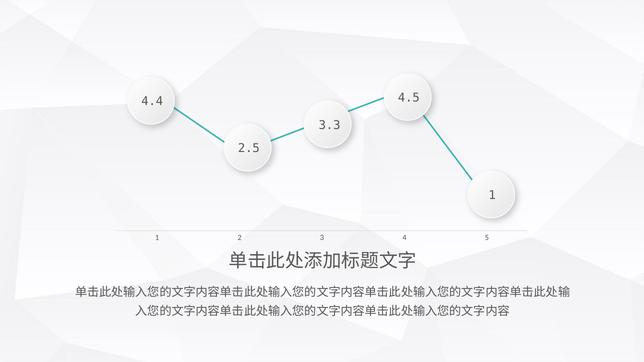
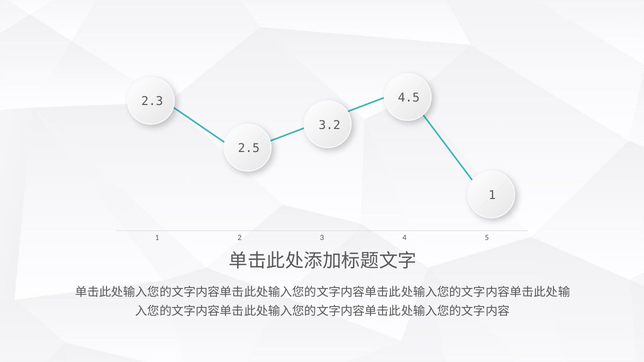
4.4: 4.4 -> 2.3 (152, 102)
3.3: 3.3 -> 3.2 (330, 125)
